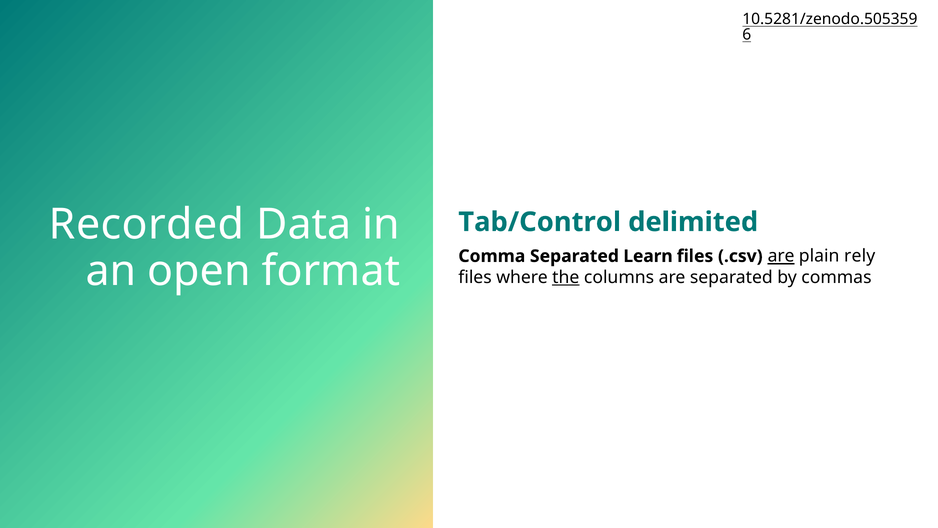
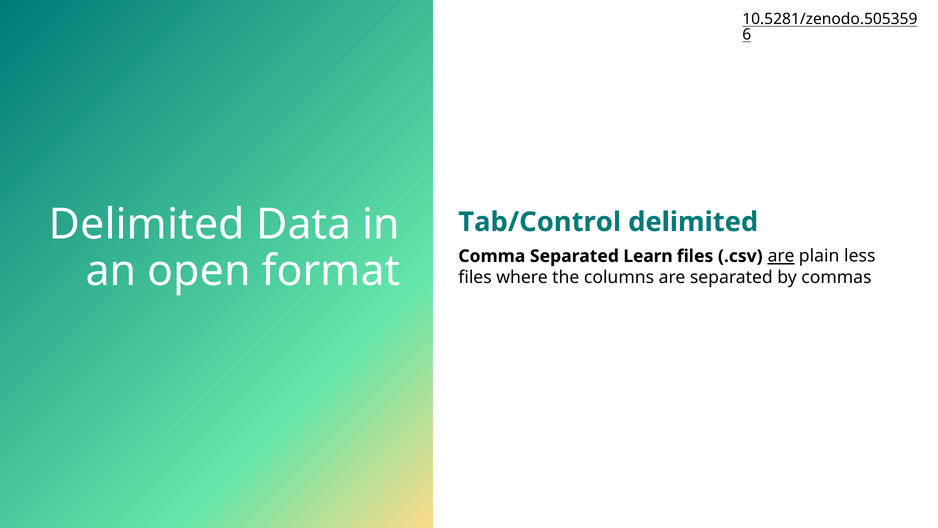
Recorded: Recorded -> Delimited (147, 224)
rely: rely -> less (860, 256)
the underline: present -> none (566, 277)
